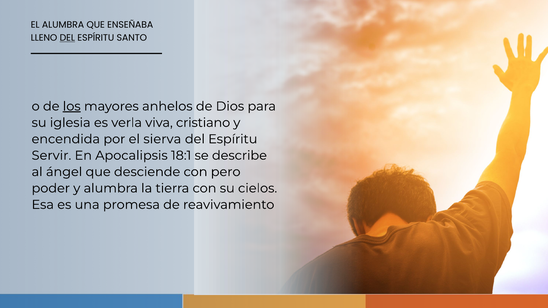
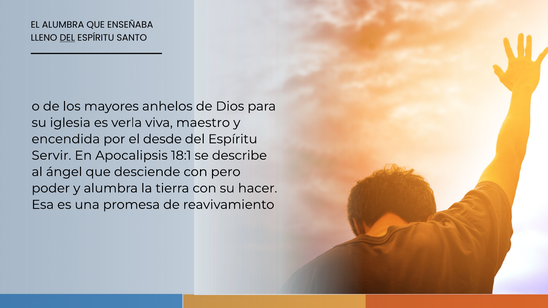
los underline: present -> none (72, 106)
cristiano: cristiano -> maestro (203, 123)
sierva: sierva -> desde (162, 139)
cielos: cielos -> hacer (258, 188)
